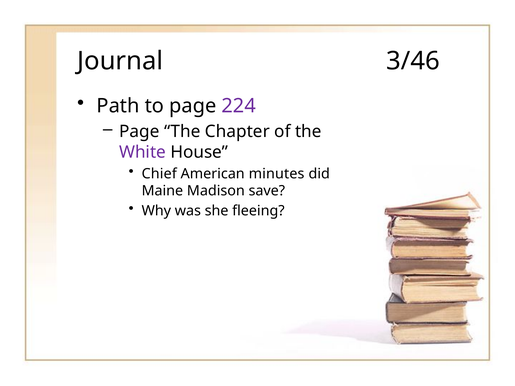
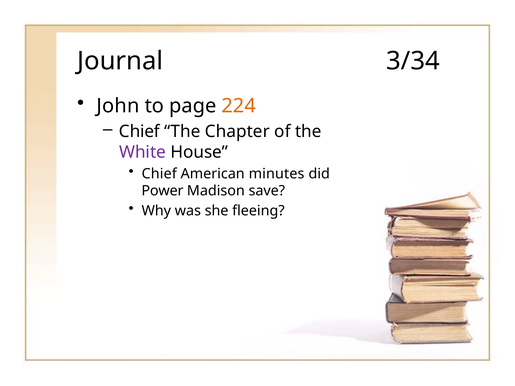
3/46: 3/46 -> 3/34 (413, 61)
Path: Path -> John (118, 106)
224 colour: purple -> orange (239, 106)
Page: Page -> Chief (139, 132)
Maine: Maine -> Power (162, 191)
